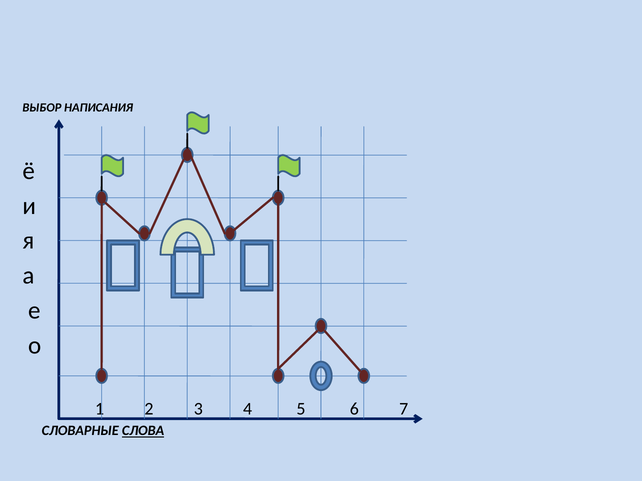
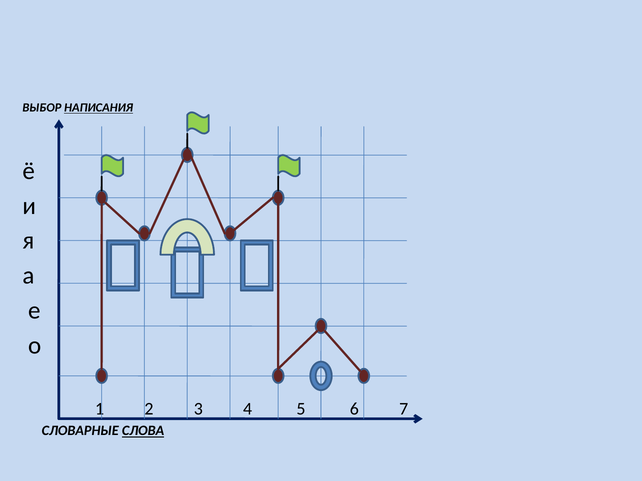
НАПИСАНИЯ underline: none -> present (99, 108)
